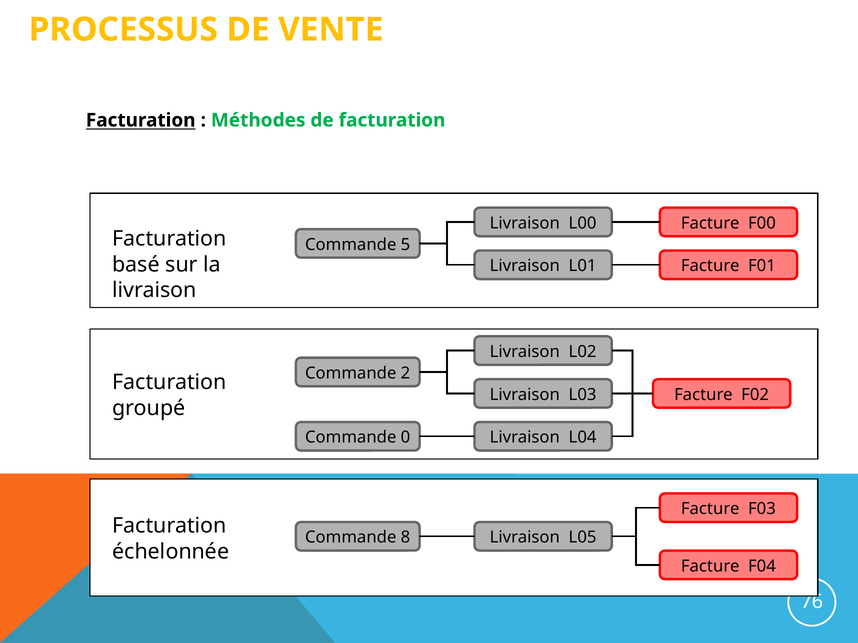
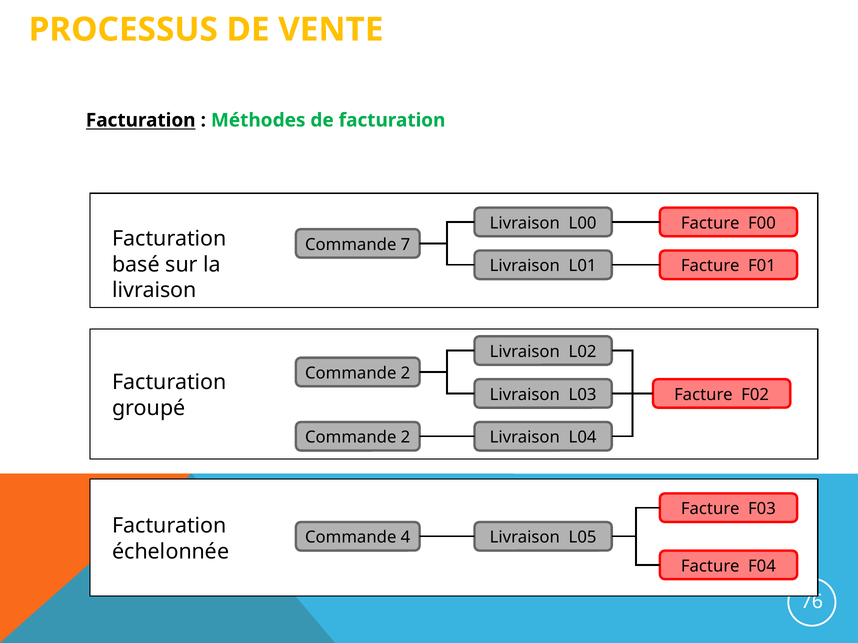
5: 5 -> 7 (405, 245)
0: 0 -> 2 (405, 438)
8: 8 -> 4 (405, 538)
